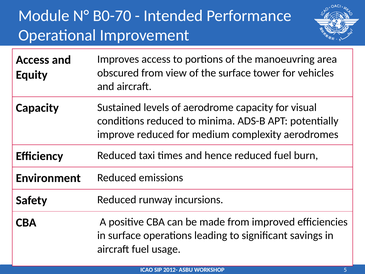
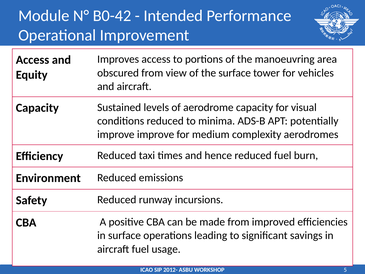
B0-70: B0-70 -> B0-42 (112, 16)
improve reduced: reduced -> improve (156, 134)
